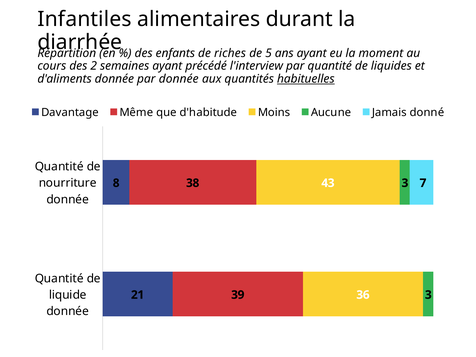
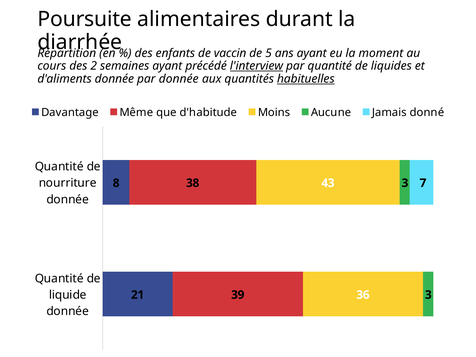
Infantiles: Infantiles -> Poursuite (85, 19)
riches: riches -> vaccin (230, 53)
l'interview underline: none -> present (256, 66)
